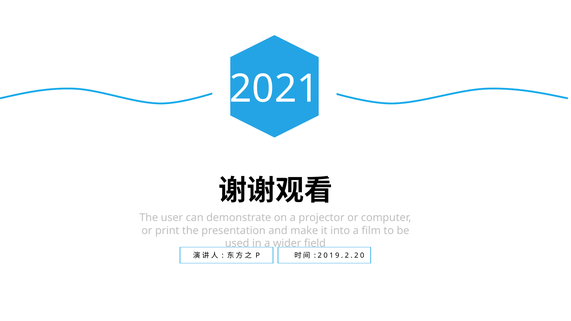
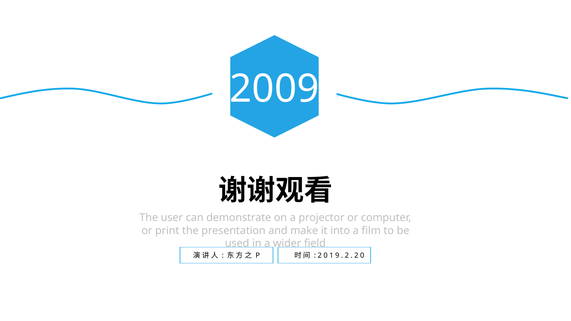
2021: 2021 -> 2009 (274, 89)
